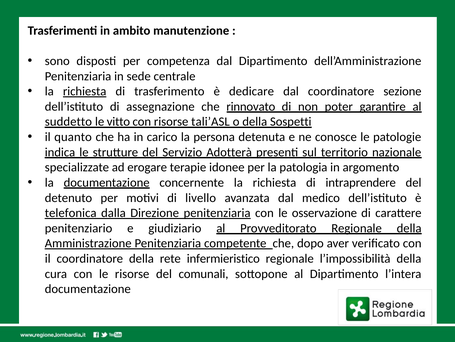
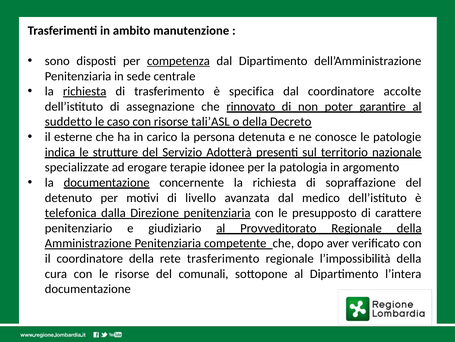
competenza underline: none -> present (178, 61)
dedicare: dedicare -> specifica (251, 91)
sezione: sezione -> accolte (402, 91)
vitto: vitto -> caso (118, 122)
Sospetti: Sospetti -> Decreto (291, 122)
quanto: quanto -> esterne (73, 137)
intraprendere: intraprendere -> sopraffazione (361, 182)
osservazione: osservazione -> presupposto (324, 213)
rete infermieristico: infermieristico -> trasferimento (223, 258)
